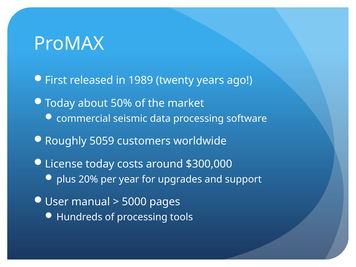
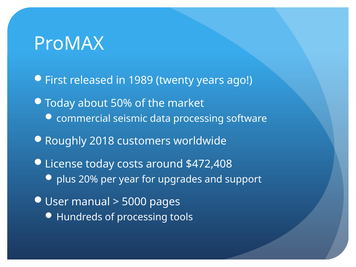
5059: 5059 -> 2018 (102, 141)
$300,000: $300,000 -> $472,408 (209, 164)
